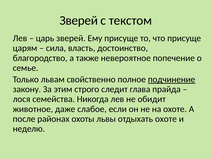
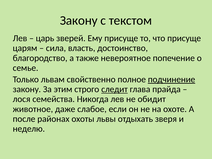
Зверей: Зверей -> Закону (79, 21)
следит underline: none -> present (115, 89)
отдыхать охоте: охоте -> зверя (166, 119)
